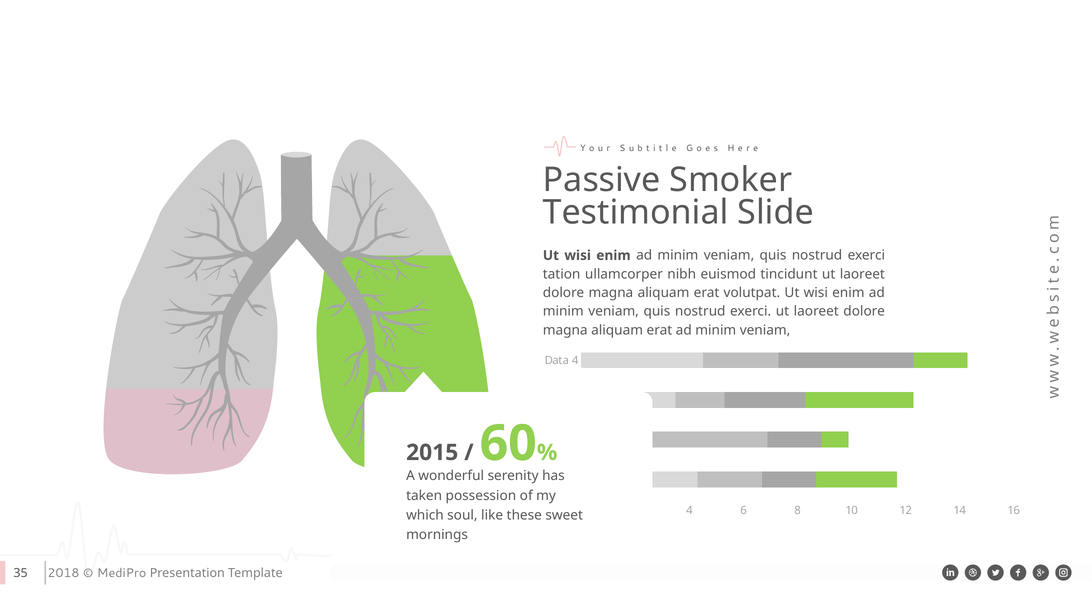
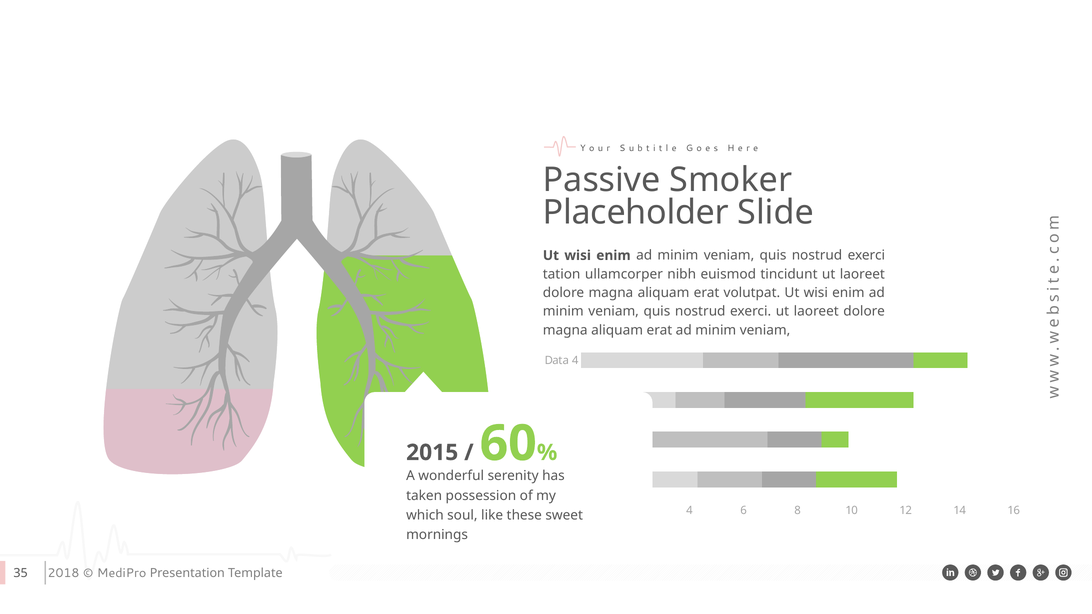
Testimonial: Testimonial -> Placeholder (636, 213)
